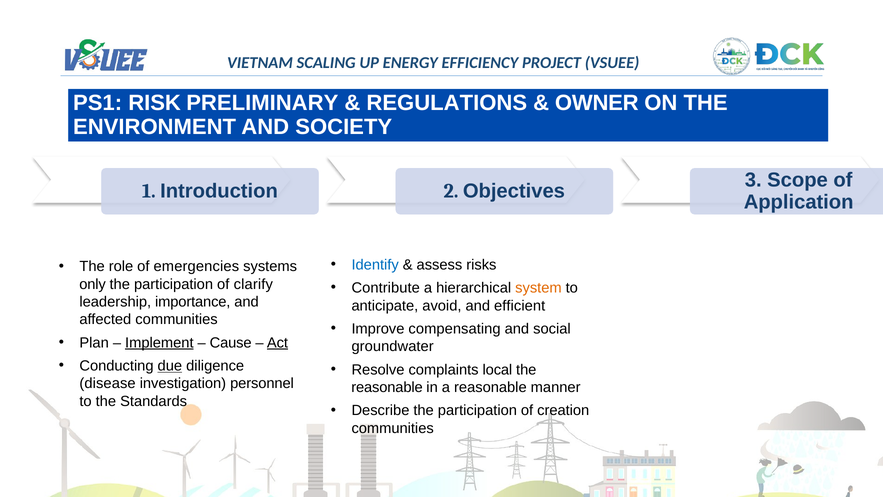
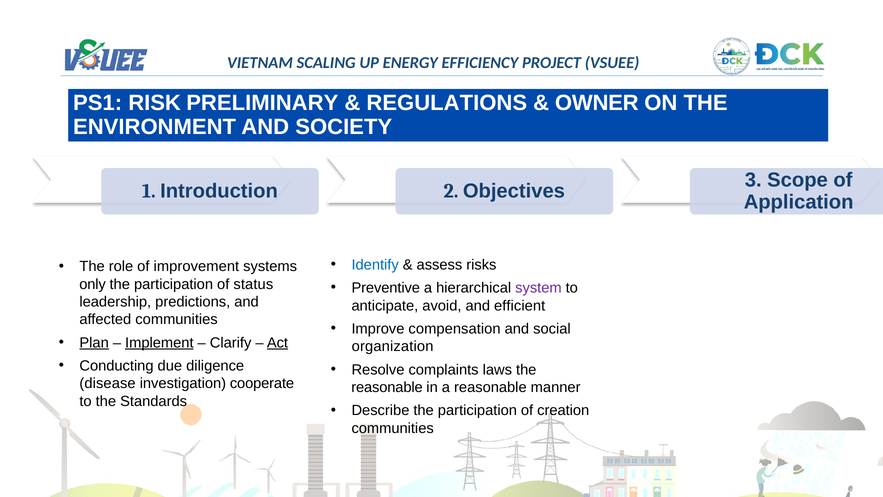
emergencies: emergencies -> improvement (196, 266)
clarify: clarify -> status (253, 284)
Contribute: Contribute -> Preventive (386, 288)
system colour: orange -> purple (538, 288)
importance: importance -> predictions (193, 302)
compensating: compensating -> compensation (455, 329)
Plan underline: none -> present (94, 342)
Cause: Cause -> Clarify (231, 342)
groundwater: groundwater -> organization (393, 346)
due underline: present -> none (170, 366)
local: local -> laws (497, 369)
personnel: personnel -> cooperate (262, 383)
